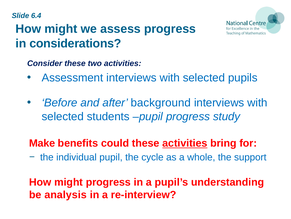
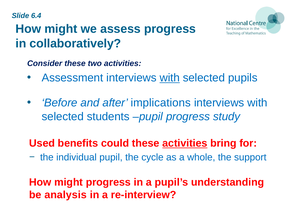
considerations: considerations -> collaboratively (75, 43)
with underline: none -> present (170, 78)
background: background -> implications (161, 102)
Make: Make -> Used (42, 143)
